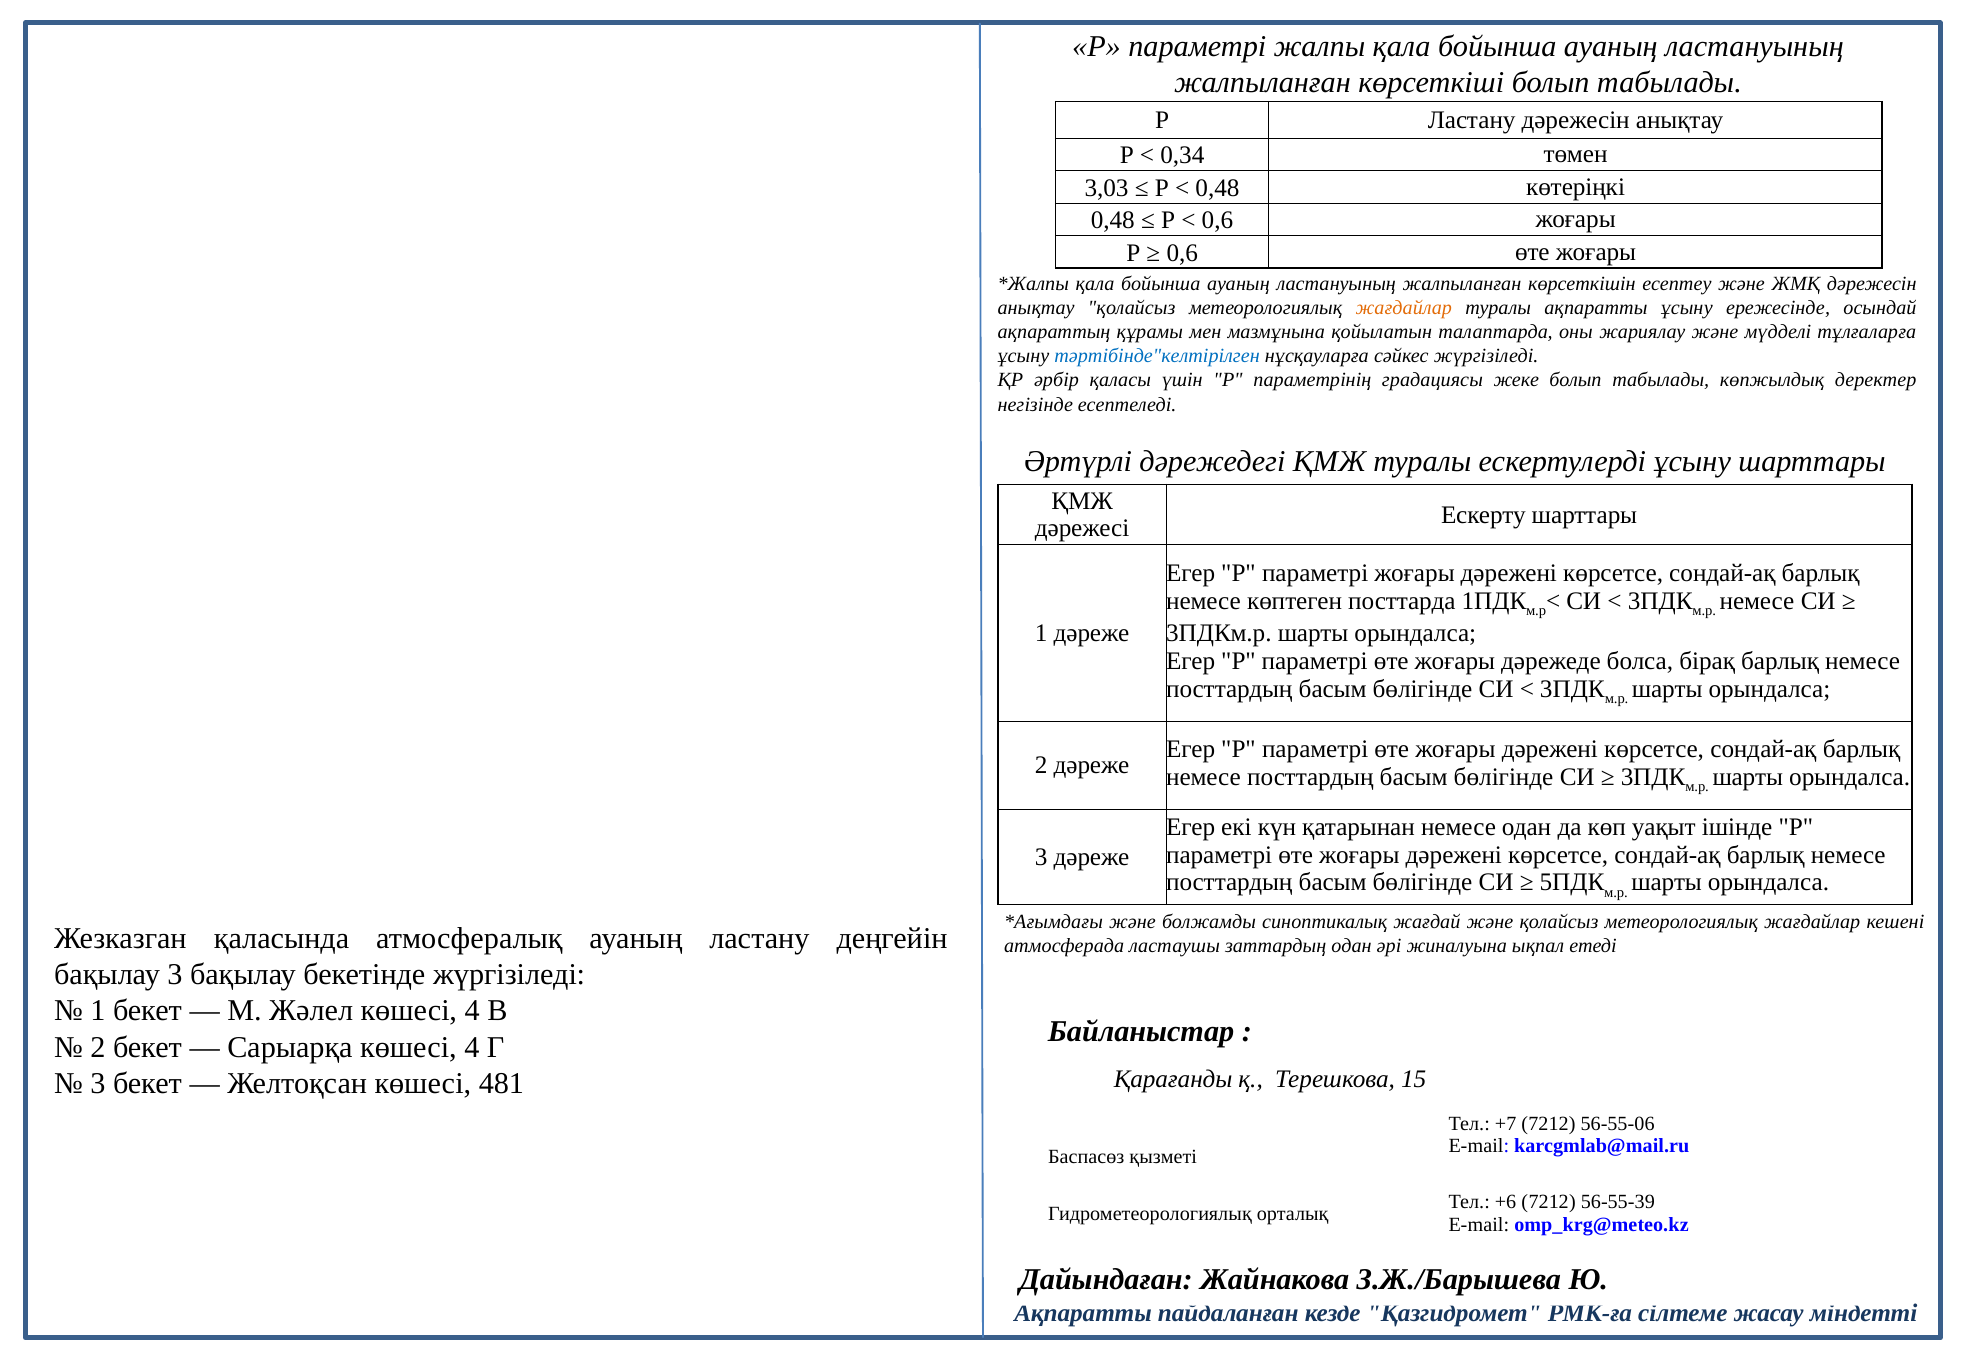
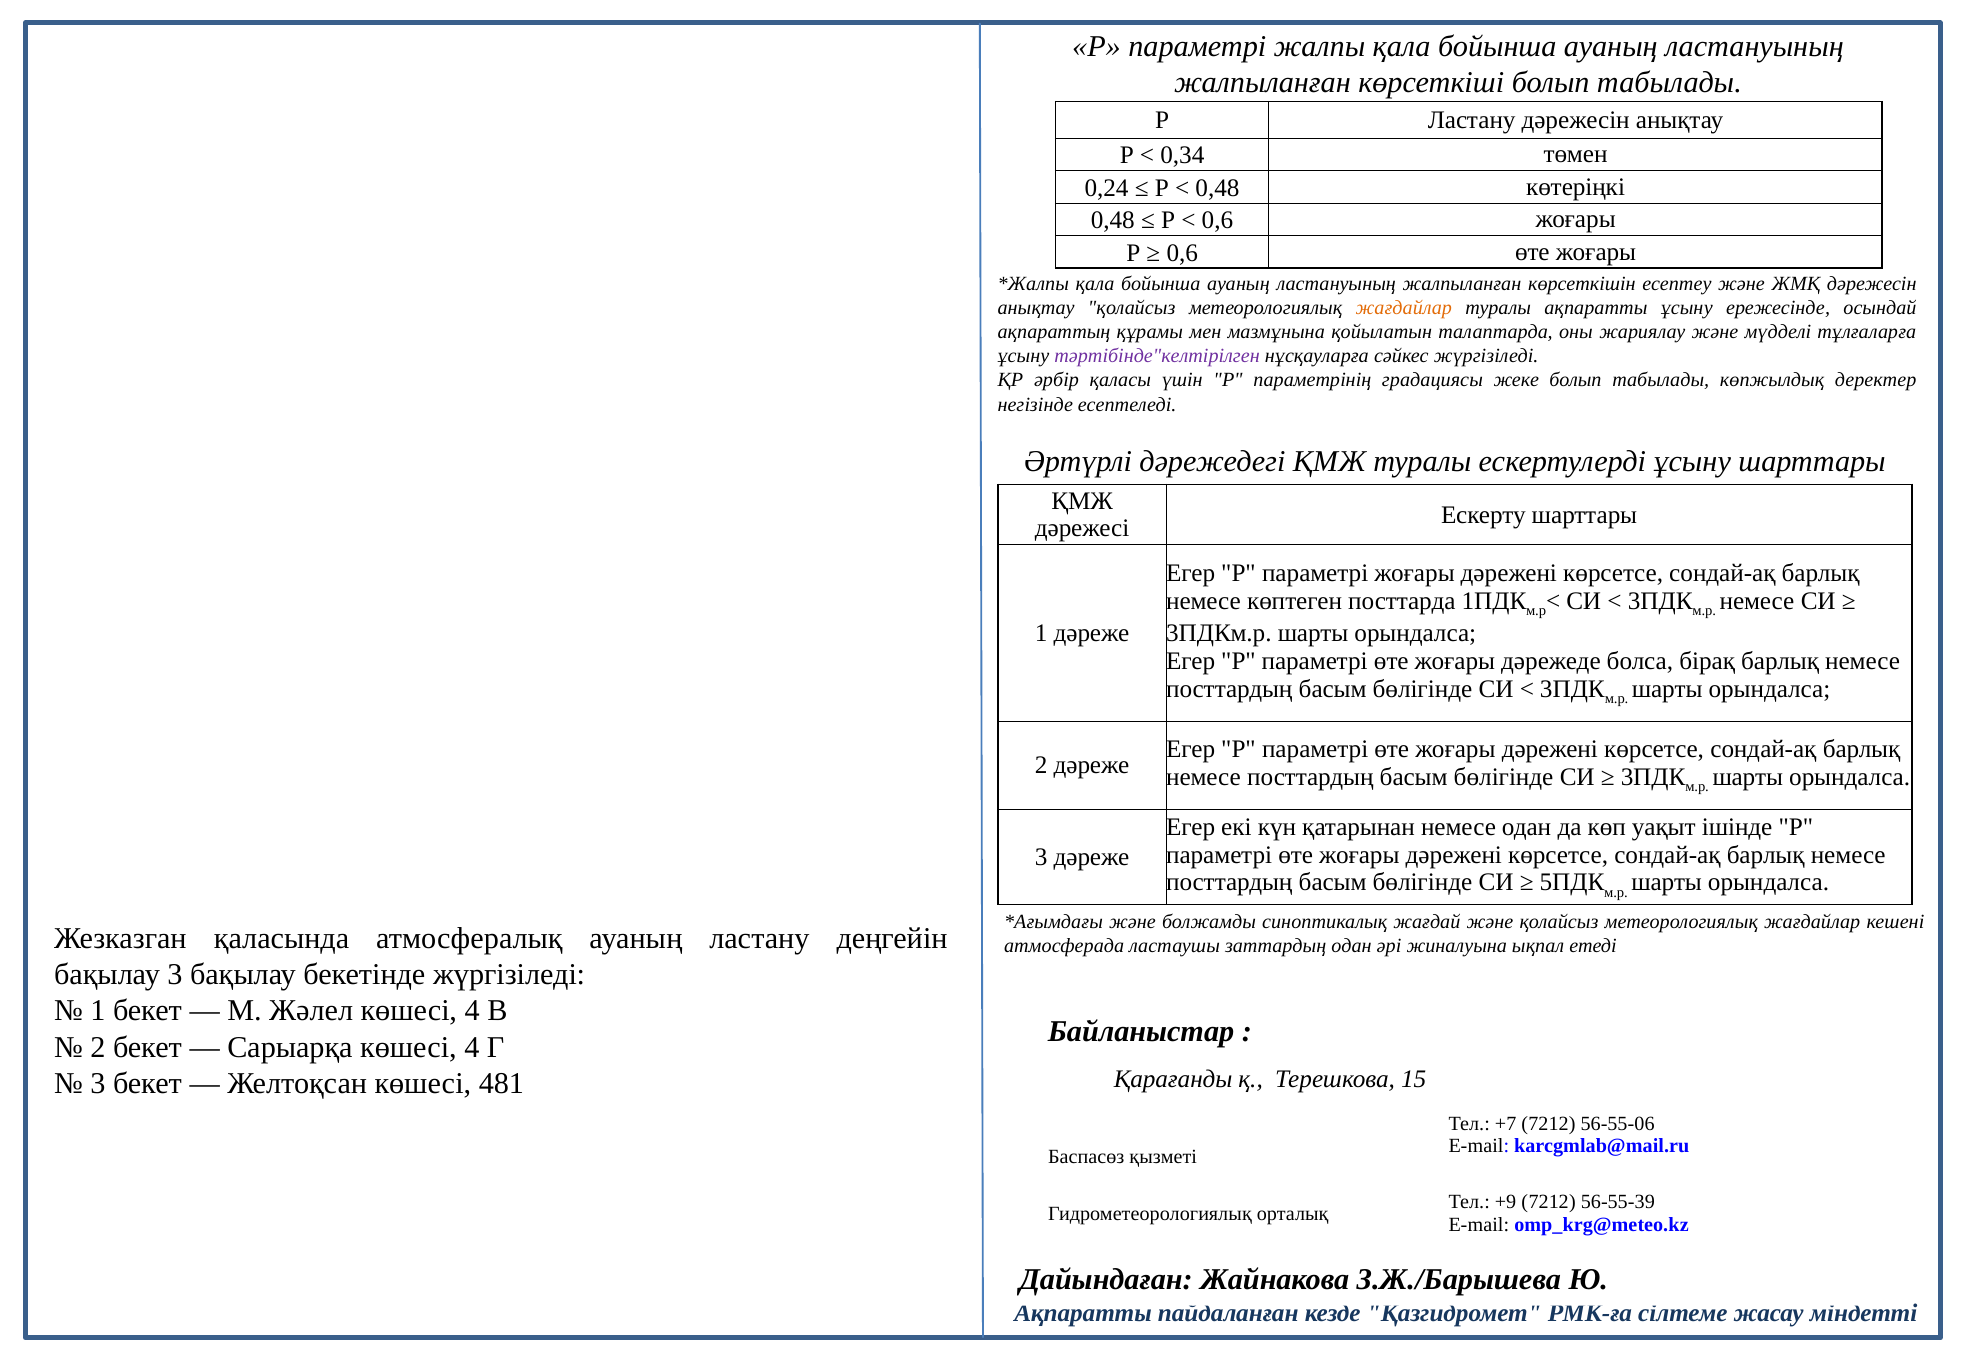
3,03: 3,03 -> 0,24 (1107, 188)
тәртібінде"келтірілген colour: blue -> purple (1157, 356)
+6: +6 -> +9 (1506, 1202)
